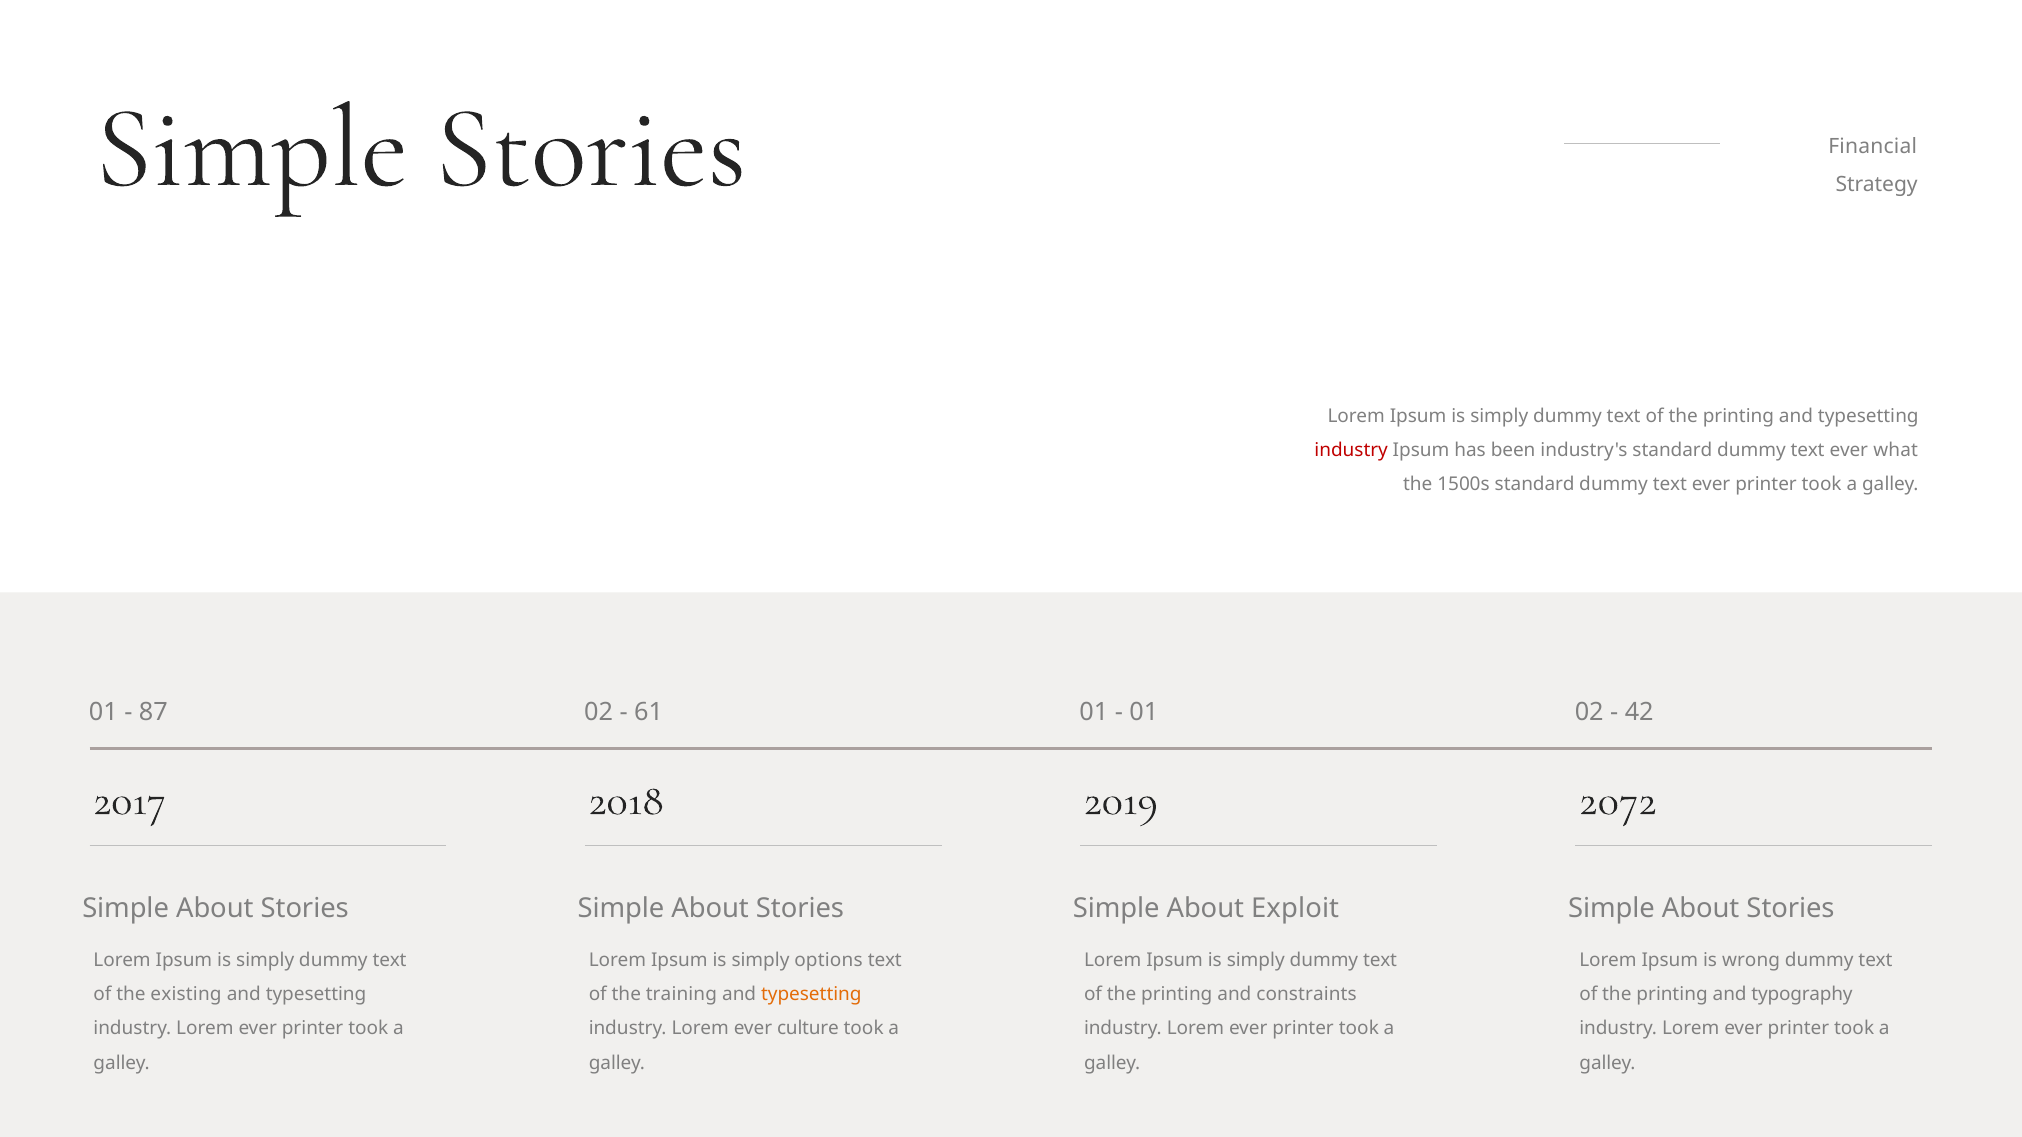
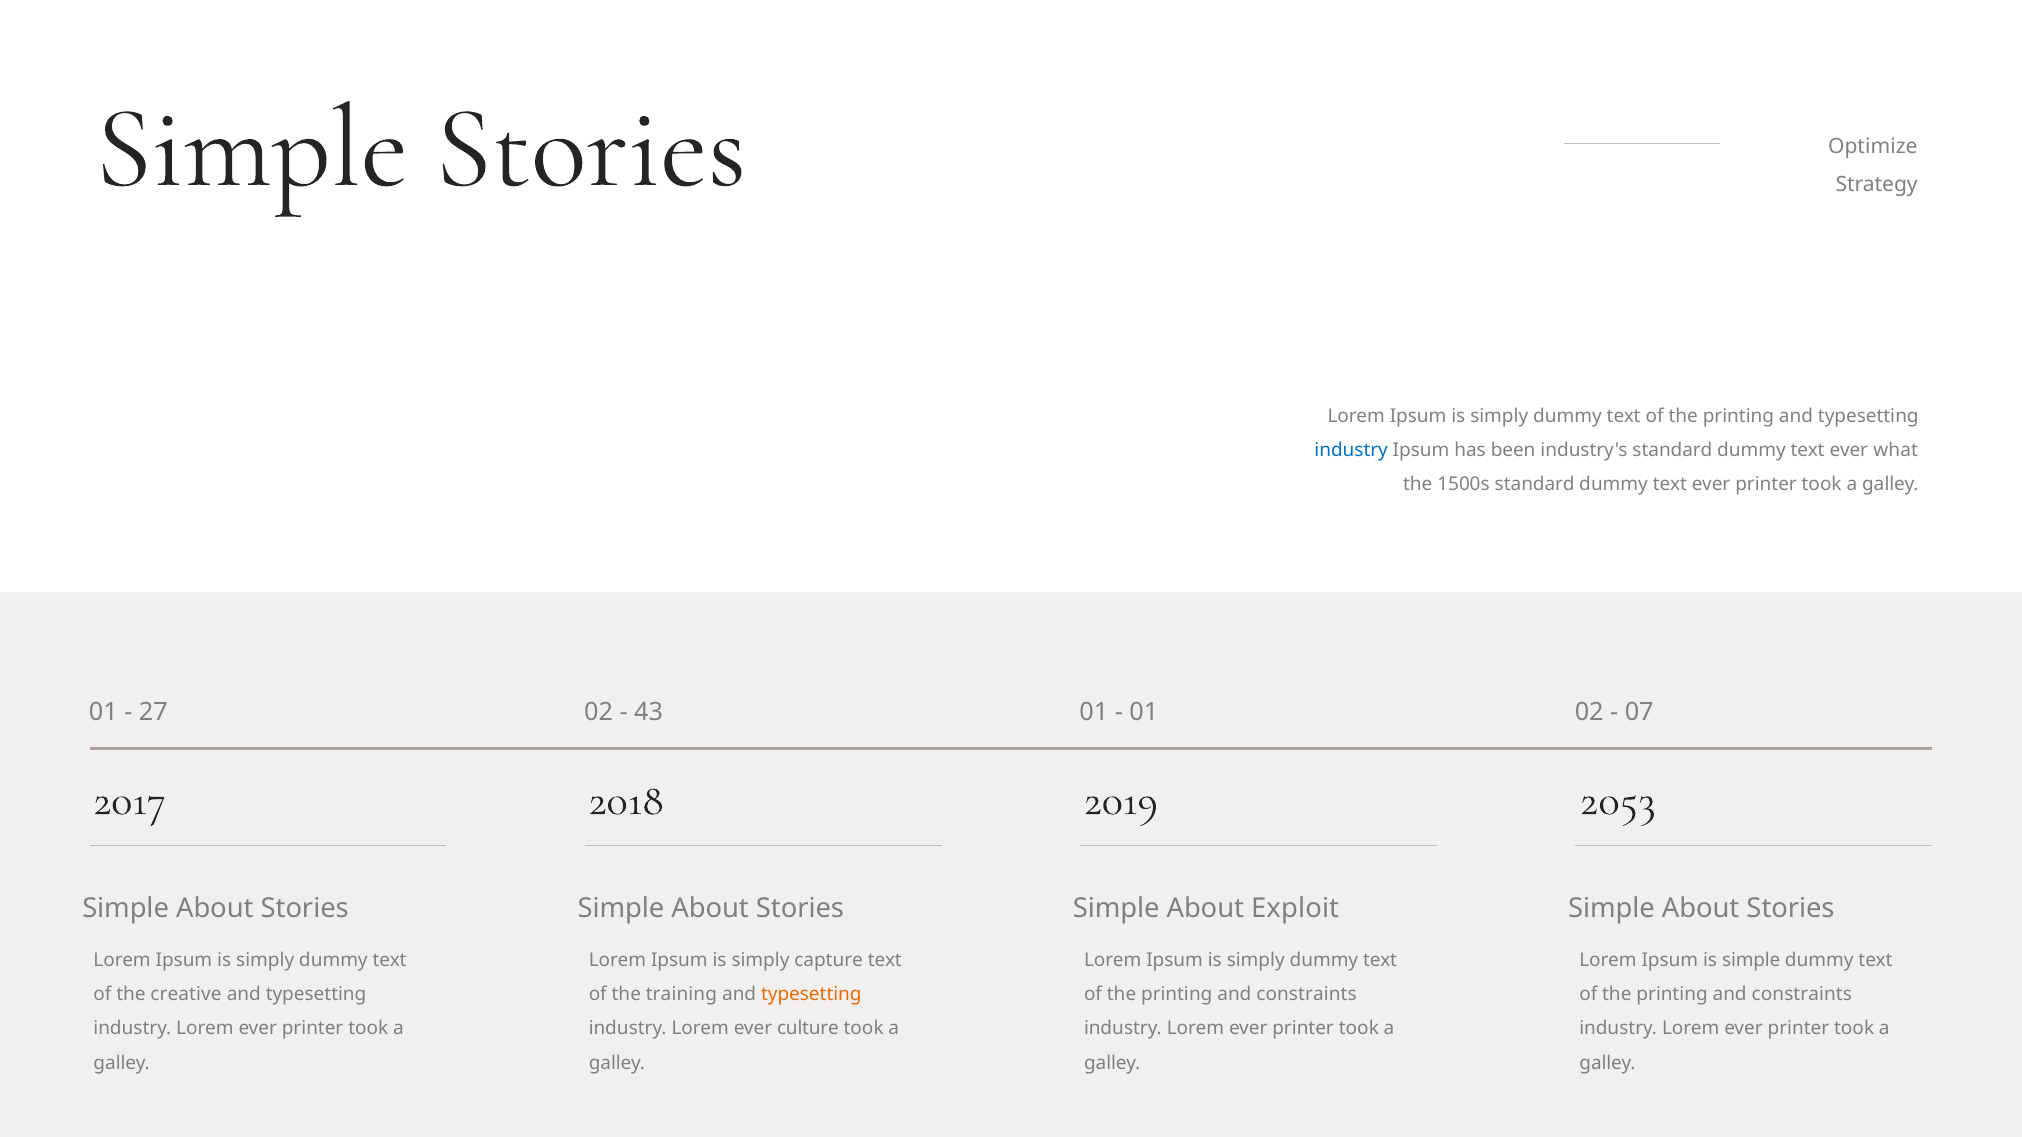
Financial: Financial -> Optimize (1873, 147)
industry colour: red -> blue (1351, 450)
87: 87 -> 27 (153, 712)
61: 61 -> 43 (649, 712)
42: 42 -> 07 (1639, 712)
2072: 2072 -> 2053 (1618, 800)
options: options -> capture (829, 961)
is wrong: wrong -> simple (1751, 961)
existing: existing -> creative (186, 995)
typography: typography -> constraints (1802, 995)
